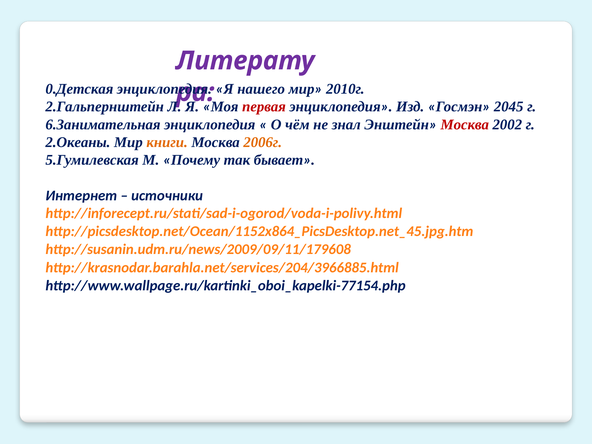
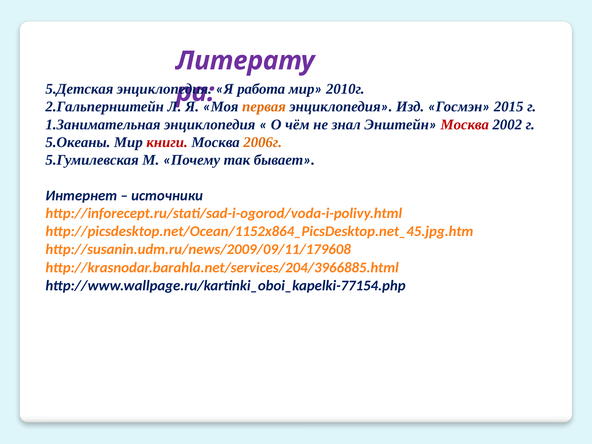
0.Детская: 0.Детская -> 5.Детская (79, 89)
нашего: нашего -> работа (261, 89)
первая colour: red -> orange (264, 107)
2045: 2045 -> 2015 (509, 107)
6.Занимательная: 6.Занимательная -> 1.Занимательная (103, 124)
2.Океаны: 2.Океаны -> 5.Океаны (78, 142)
книги colour: orange -> red (167, 142)
